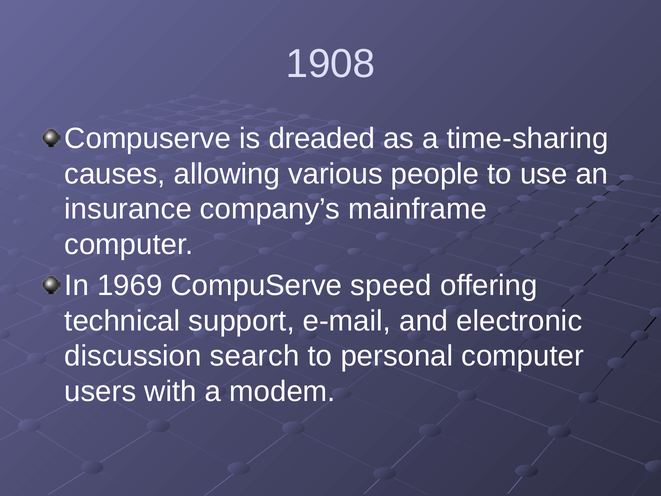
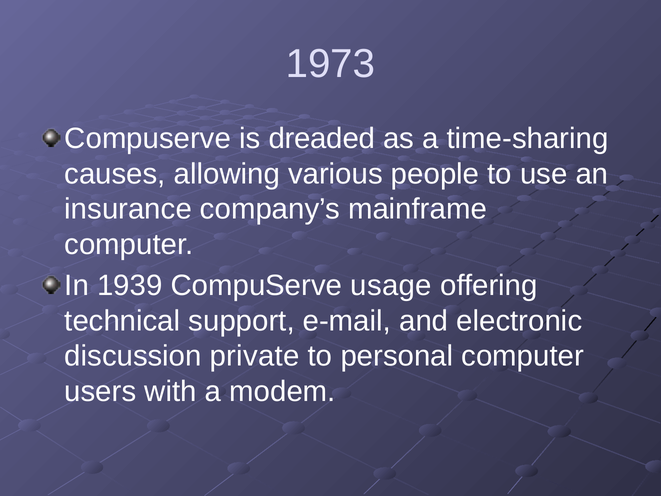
1908: 1908 -> 1973 (330, 64)
1969: 1969 -> 1939 (130, 286)
speed: speed -> usage (391, 286)
search: search -> private (255, 356)
